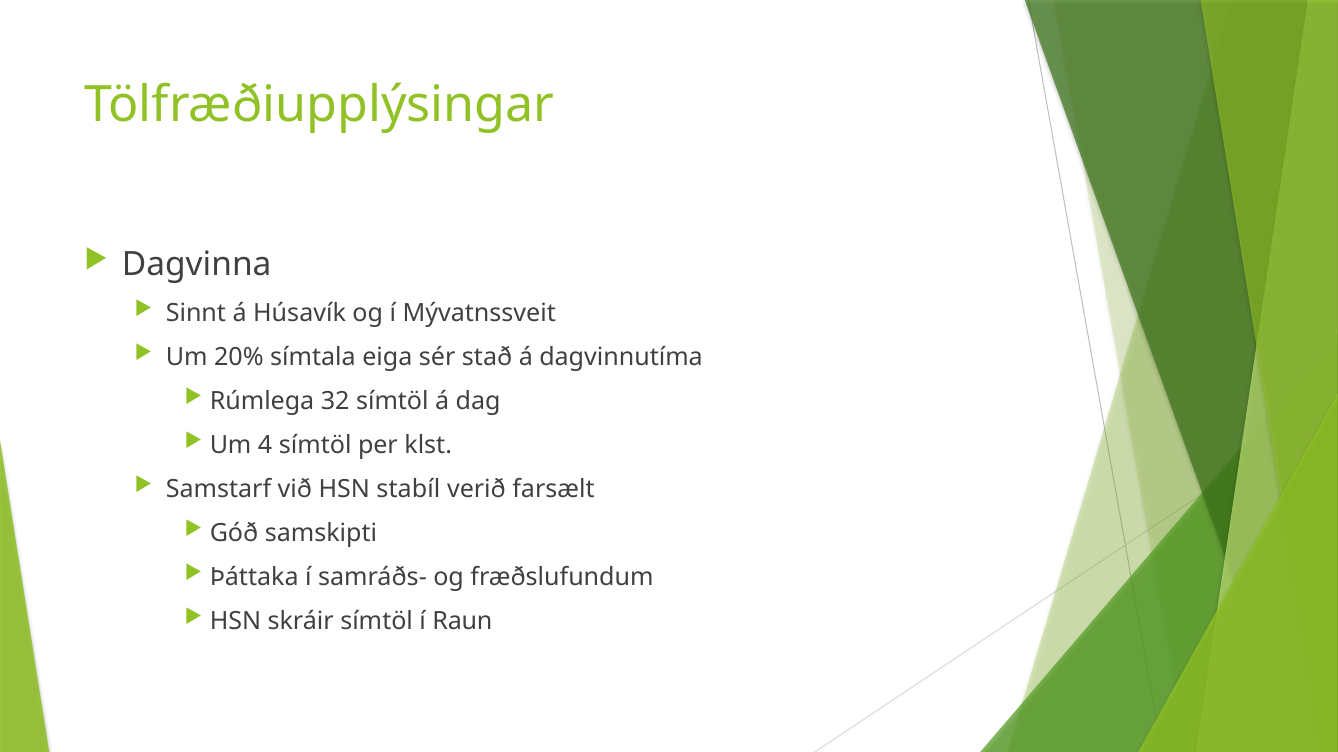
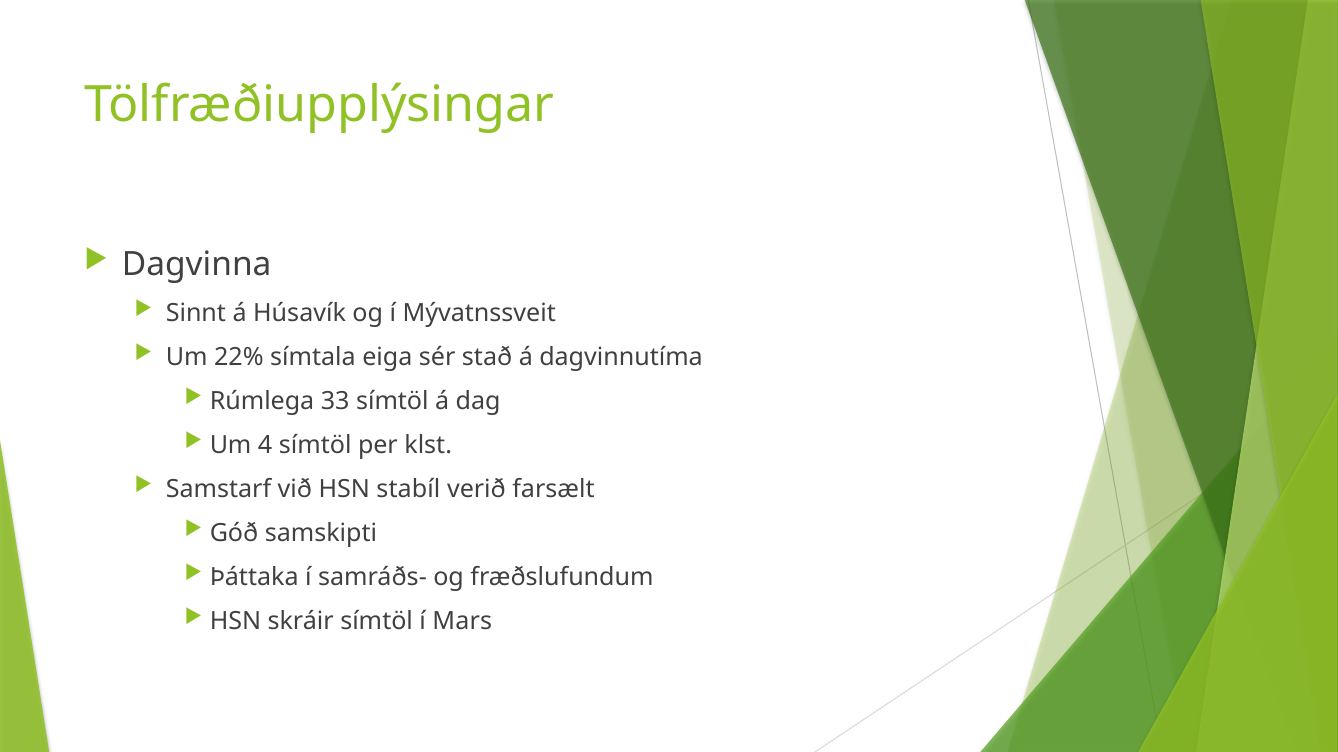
20%: 20% -> 22% (239, 357)
32: 32 -> 33 (335, 401)
Raun: Raun -> Mars (462, 621)
